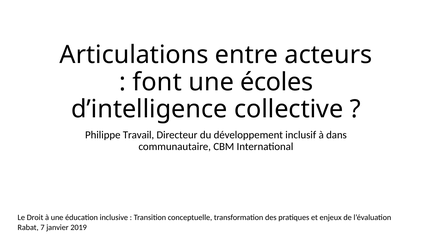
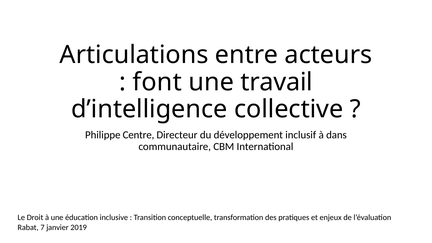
écoles: écoles -> travail (277, 82)
Travail: Travail -> Centre (139, 135)
